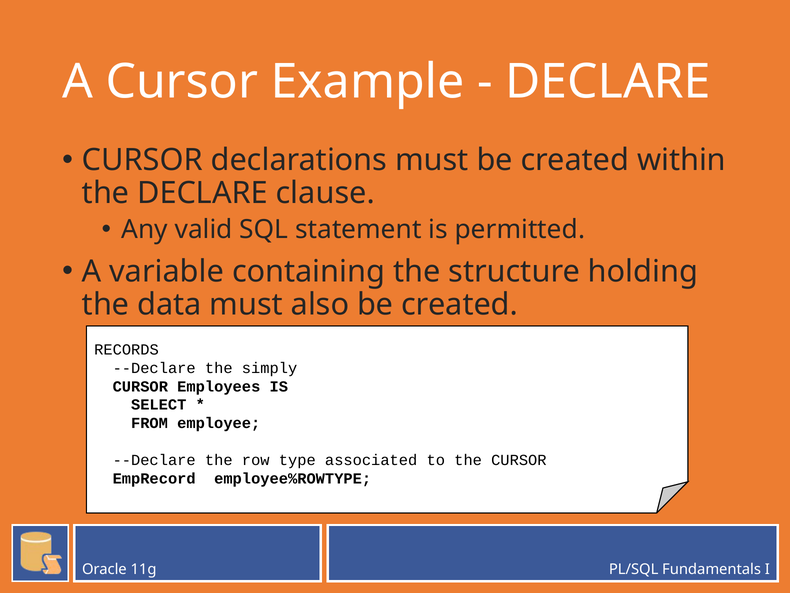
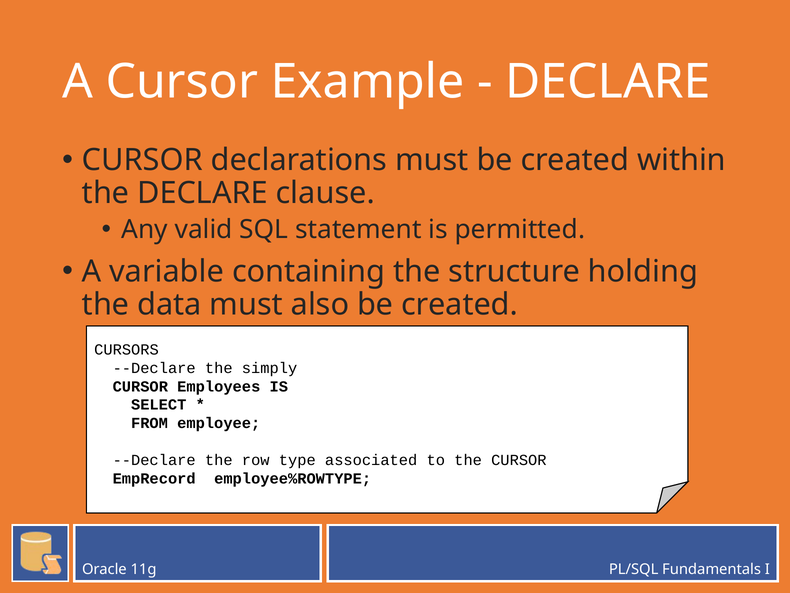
RECORDS: RECORDS -> CURSORS (127, 349)
